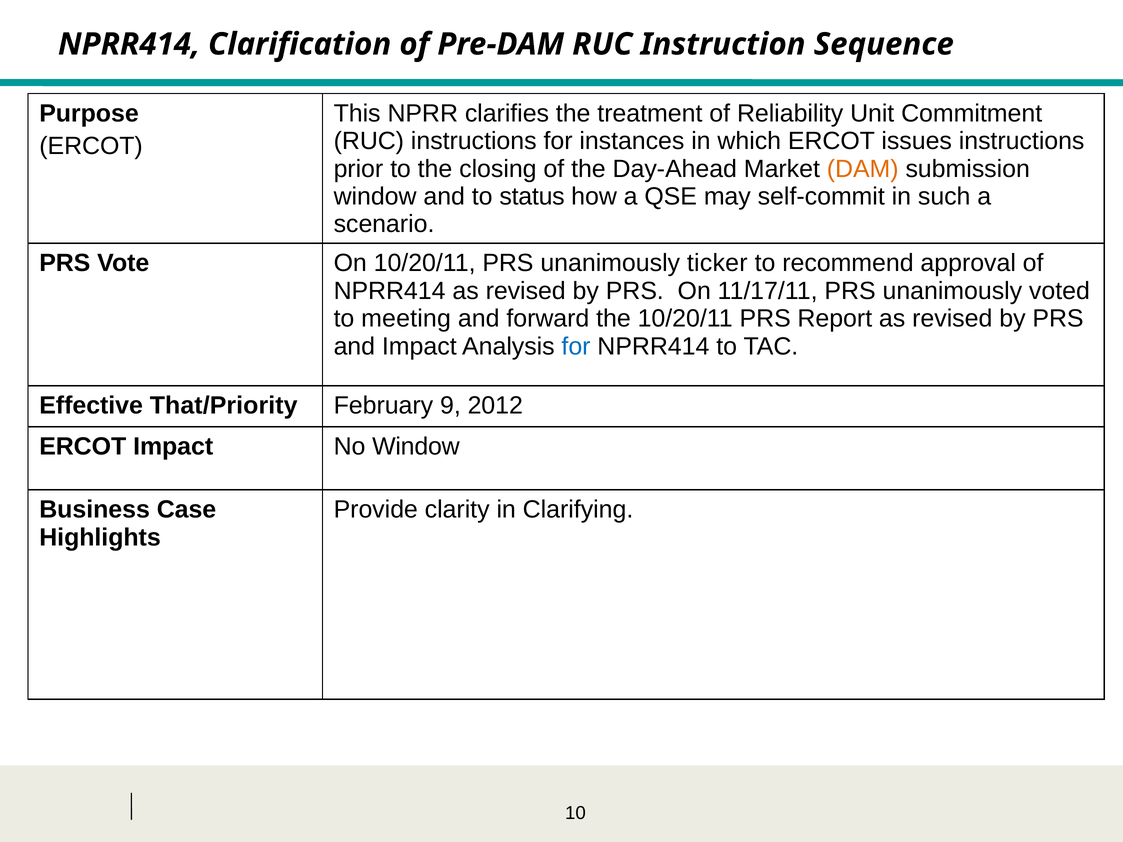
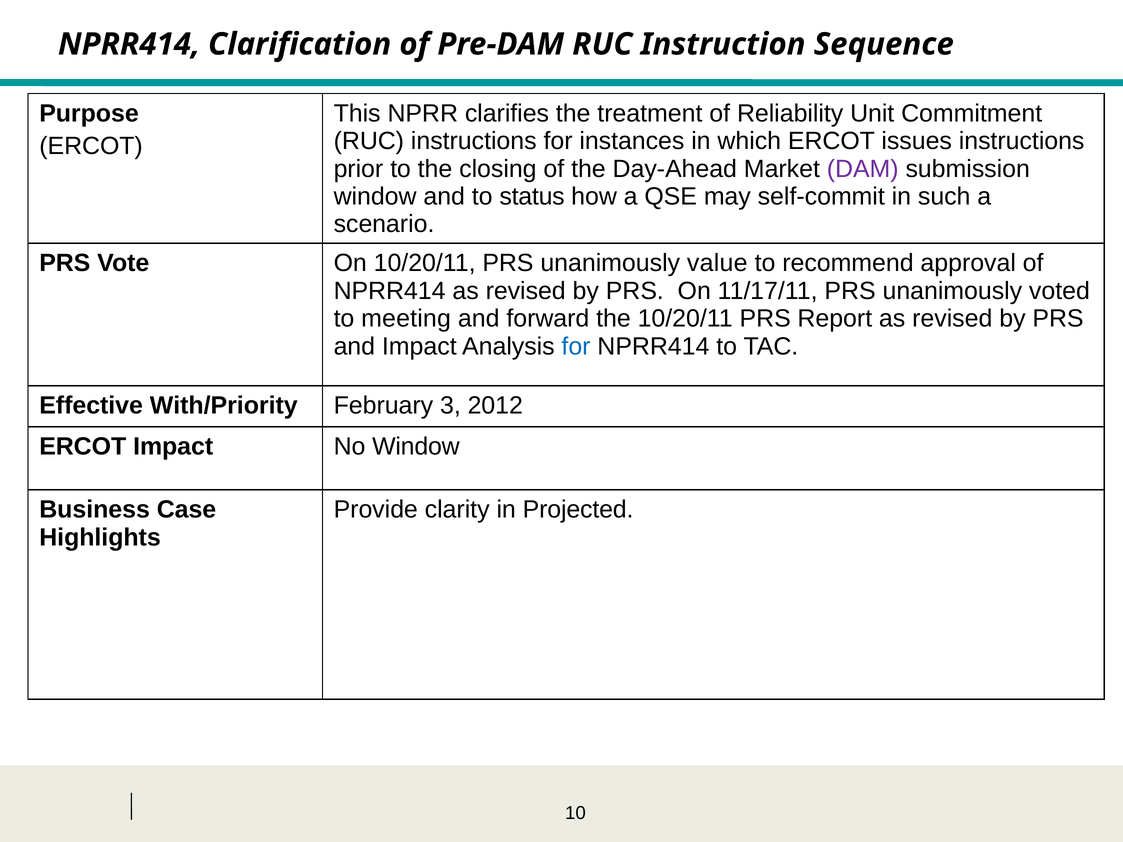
DAM colour: orange -> purple (863, 169)
ticker: ticker -> value (717, 263)
That/Priority: That/Priority -> With/Priority (224, 406)
9: 9 -> 3 (450, 406)
Clarifying: Clarifying -> Projected (578, 510)
